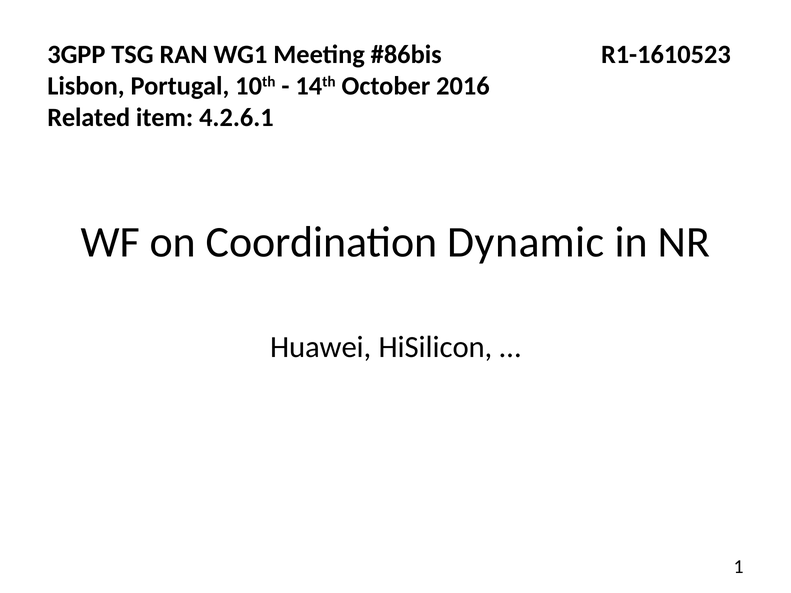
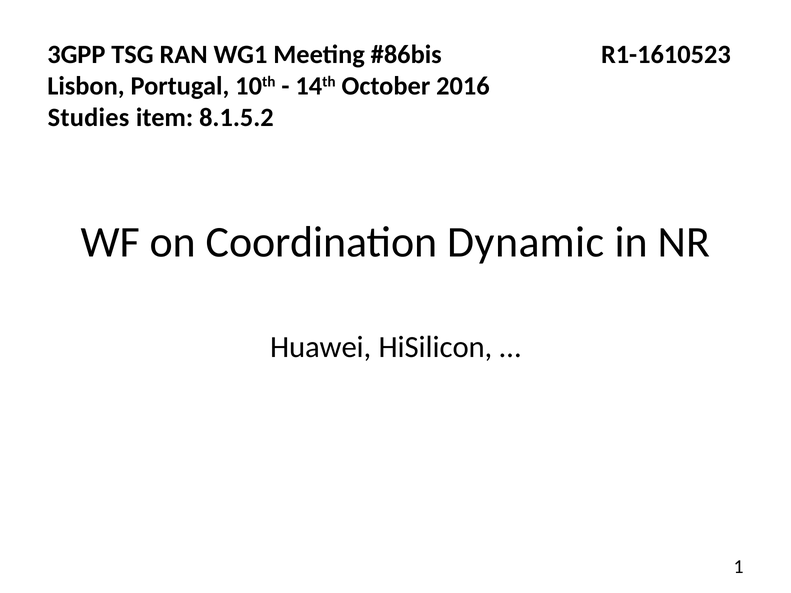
Related: Related -> Studies (89, 118)
4.2.6.1: 4.2.6.1 -> 8.1.5.2 (236, 118)
